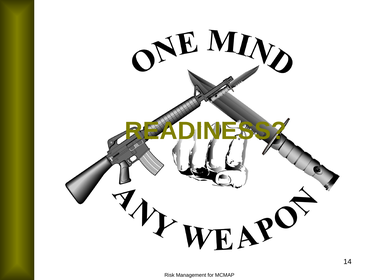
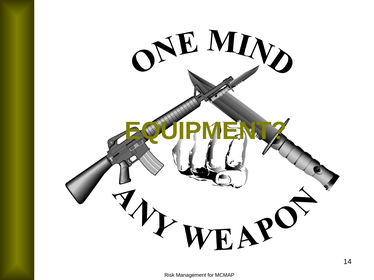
READINESS: READINESS -> EQUIPMENT (206, 131)
